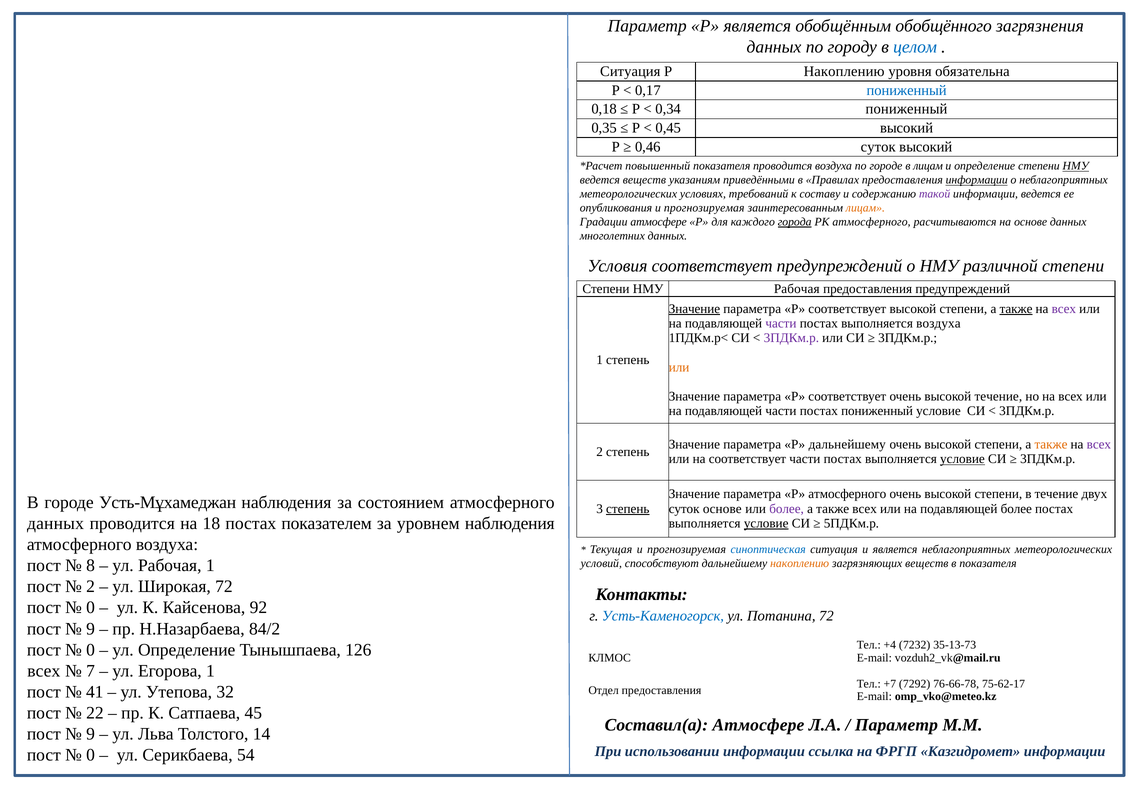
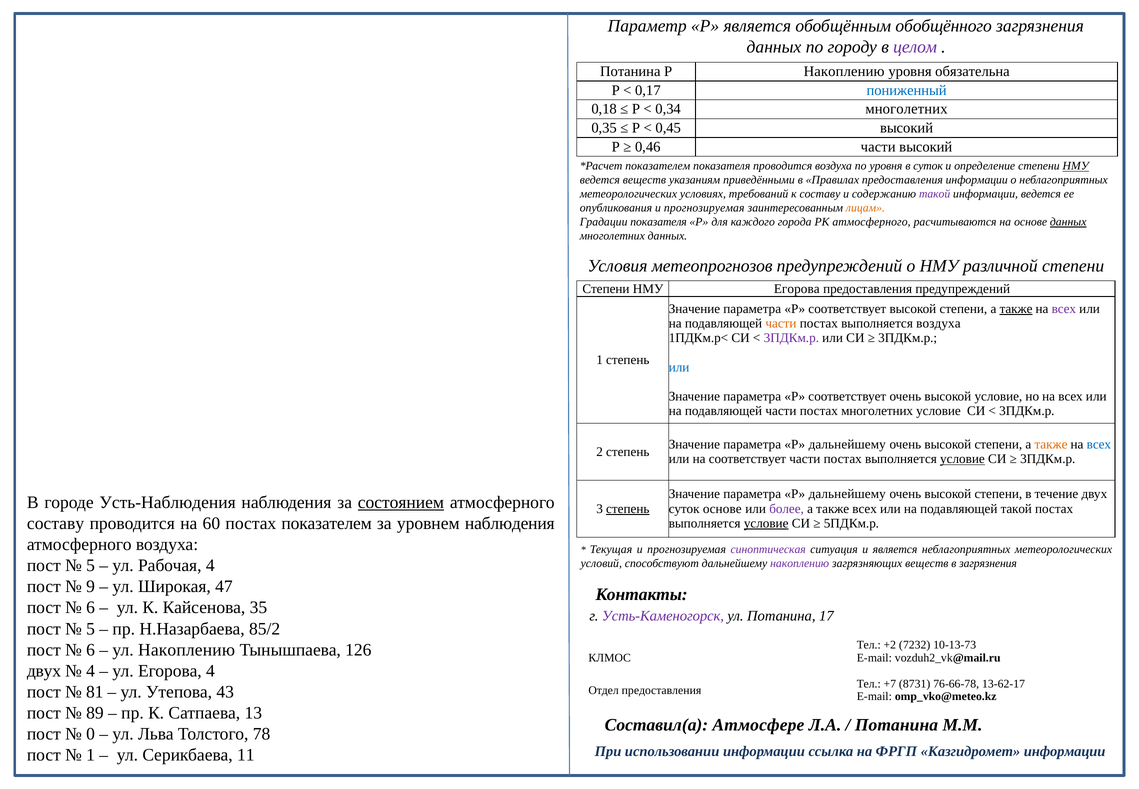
целом colour: blue -> purple (915, 47)
Ситуация: Ситуация -> Потанина (630, 71)
0,34 пониженный: пониженный -> многолетних (906, 109)
0,46 суток: суток -> части (878, 147)
повышенный: повышенный -> показателем (658, 166)
по городе: городе -> уровня (886, 166)
в лицам: лицам -> суток (928, 166)
информации underline: present -> none (977, 180)
Градации атмосфере: атмосфере -> показателя (659, 222)
города underline: present -> none (795, 222)
данных underline: none -> present (1068, 222)
Условия соответствует: соответствует -> метеопрогнозов (712, 266)
НМУ Рабочая: Рабочая -> Егорова (797, 289)
Значение underline: present -> none (694, 309)
части colour: purple -> orange (781, 323)
или colour: orange -> blue (679, 367)
высокой течение: течение -> условие (998, 396)
постах пониженный: пониженный -> многолетних (877, 411)
всех colour: purple -> blue (1099, 444)
атмосферного: атмосферного -> дальнейшему (847, 494)
Усть-Мұхамеджан: Усть-Мұхамеджан -> Усть-Наблюдения (168, 502)
состоянием underline: none -> present (401, 502)
подавляющей более: более -> такой (1016, 508)
данных: данных -> составу (56, 523)
18: 18 -> 60 (211, 523)
синоптическая colour: blue -> purple (768, 549)
8: 8 -> 5 (91, 565)
Рабочая 1: 1 -> 4 (210, 565)
накоплению colour: orange -> purple (800, 563)
в показателя: показателя -> загрязнения (988, 563)
2: 2 -> 9 (91, 586)
Широкая 72: 72 -> 47 (224, 586)
0: 0 -> 6 (91, 607)
92: 92 -> 35 (258, 607)
Усть-Каменогорск colour: blue -> purple (663, 616)
Потанина 72: 72 -> 17 (826, 616)
9: 9 -> 5 (91, 628)
84/2: 84/2 -> 85/2 (265, 628)
+4: +4 -> +2 (890, 645)
35-13-73: 35-13-73 -> 10-13-73 (955, 645)
0: 0 -> 6 (91, 649)
ул Определение: Определение -> Накоплению (187, 649)
всех: всех -> двух (44, 670)
7: 7 -> 4 (91, 670)
Егорова 1: 1 -> 4 (210, 670)
7292: 7292 -> 8731 (915, 683)
75-62-17: 75-62-17 -> 13-62-17 (1004, 683)
41: 41 -> 81 (95, 691)
32: 32 -> 43 (225, 691)
22: 22 -> 89 (95, 712)
45: 45 -> 13 (253, 712)
Параметр: Параметр -> Потанина (896, 725)
9: 9 -> 0 (91, 733)
14: 14 -> 78 (262, 733)
0: 0 -> 1 (91, 755)
54: 54 -> 11 (246, 755)
